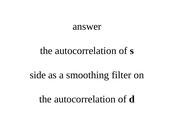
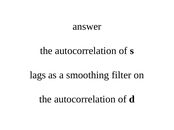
side: side -> lags (38, 75)
